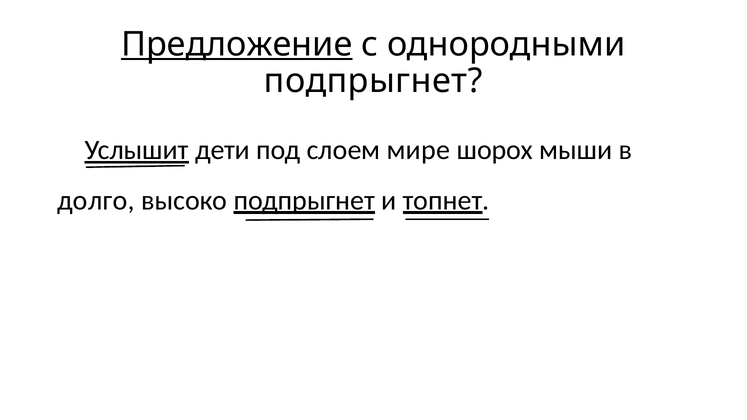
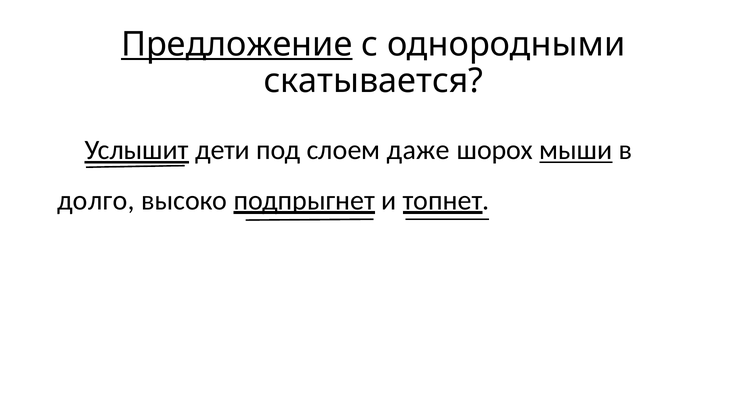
подпрыгнет: подпрыгнет -> скатывается (373, 81)
мире: мире -> даже (418, 150)
мыши underline: none -> present (576, 150)
